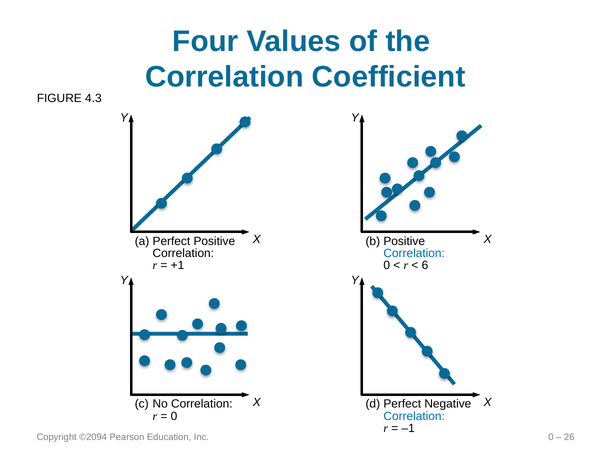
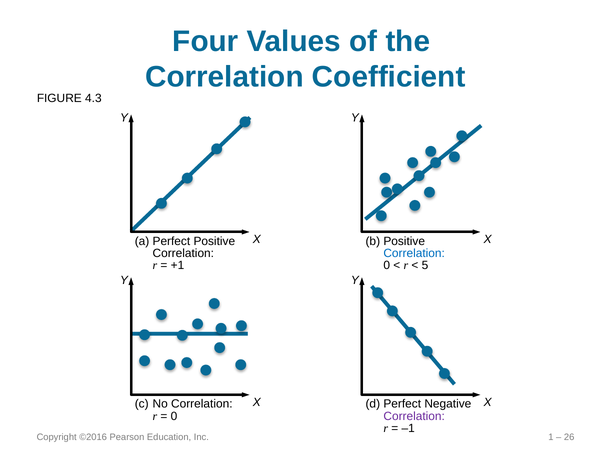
6: 6 -> 5 (425, 266)
Correlation colour: blue -> purple (414, 416)
©2094: ©2094 -> ©2016 (93, 438)
Inc 0: 0 -> 1 (551, 438)
